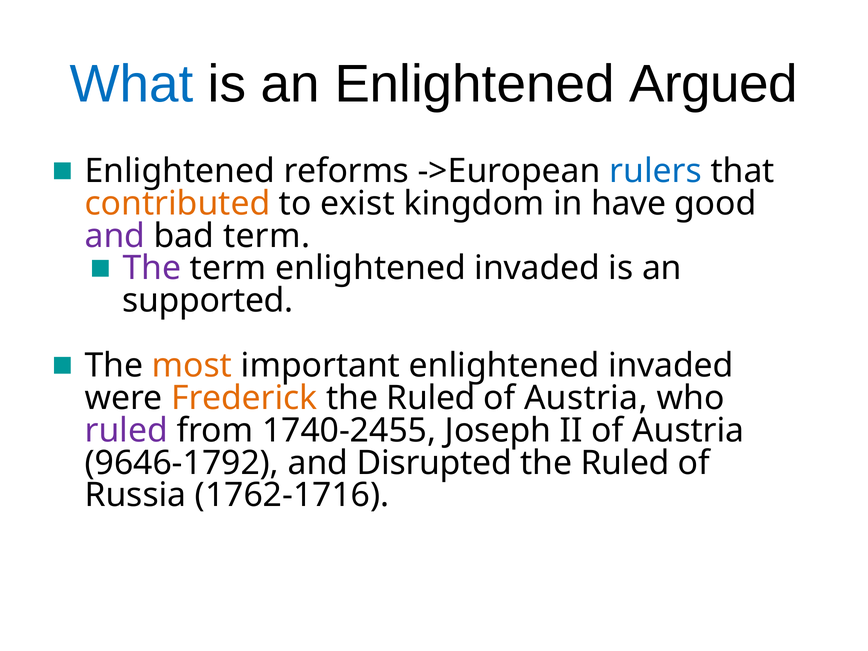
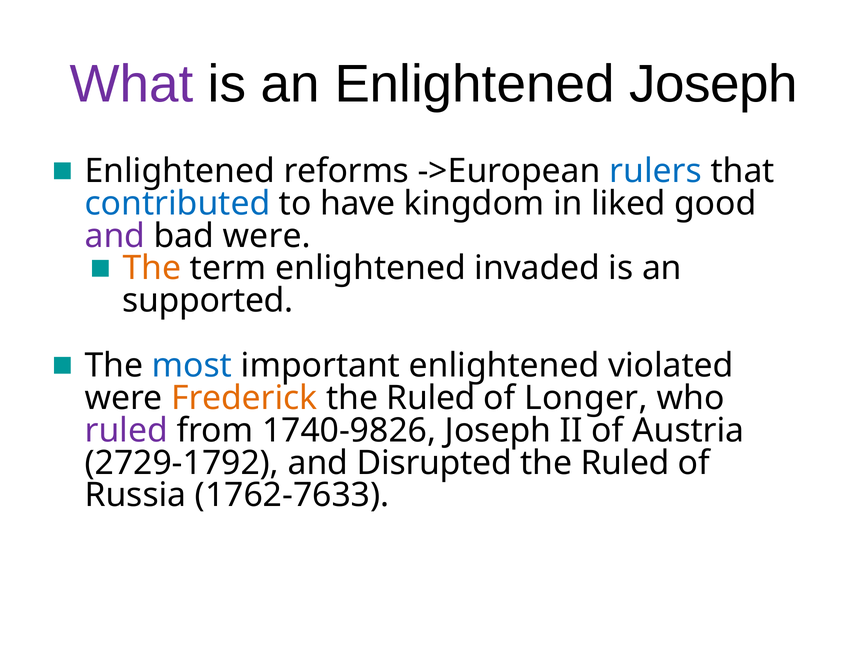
What colour: blue -> purple (131, 84)
Enlightened Argued: Argued -> Joseph (714, 84)
contributed colour: orange -> blue (177, 203)
exist: exist -> have (358, 203)
have: have -> liked (629, 203)
bad term: term -> were (267, 236)
The colour: purple -> orange (152, 268)
most colour: orange -> blue (192, 366)
important enlightened invaded: invaded -> violated (671, 366)
Austria: Austria -> Longer (586, 398)
1740-2455: 1740-2455 -> 1740-9826 (349, 430)
9646-1792: 9646-1792 -> 2729-1792 (182, 463)
1762-1716: 1762-1716 -> 1762-7633 (292, 495)
